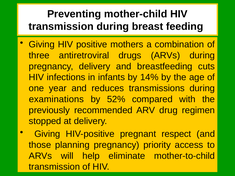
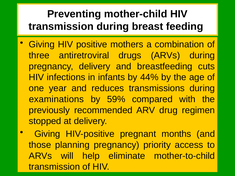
14%: 14% -> 44% (149, 77)
52%: 52% -> 59% (116, 99)
respect: respect -> months (176, 134)
